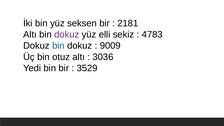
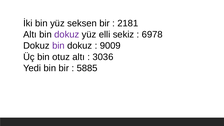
4783: 4783 -> 6978 (152, 35)
bin colour: blue -> purple (58, 46)
3529: 3529 -> 5885 (87, 68)
